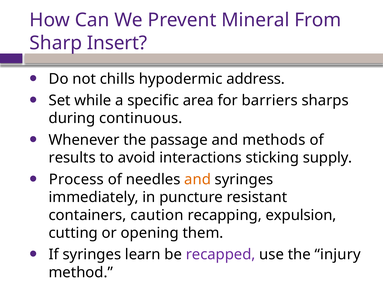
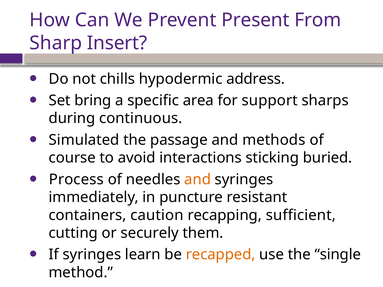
Mineral: Mineral -> Present (255, 20)
while: while -> bring (93, 101)
barriers: barriers -> support (270, 101)
Whenever: Whenever -> Simulated (84, 140)
results: results -> course (72, 158)
supply: supply -> buried (328, 158)
expulsion: expulsion -> sufficient (301, 215)
opening: opening -> securely (150, 233)
recapped colour: purple -> orange (221, 255)
injury: injury -> single (338, 255)
